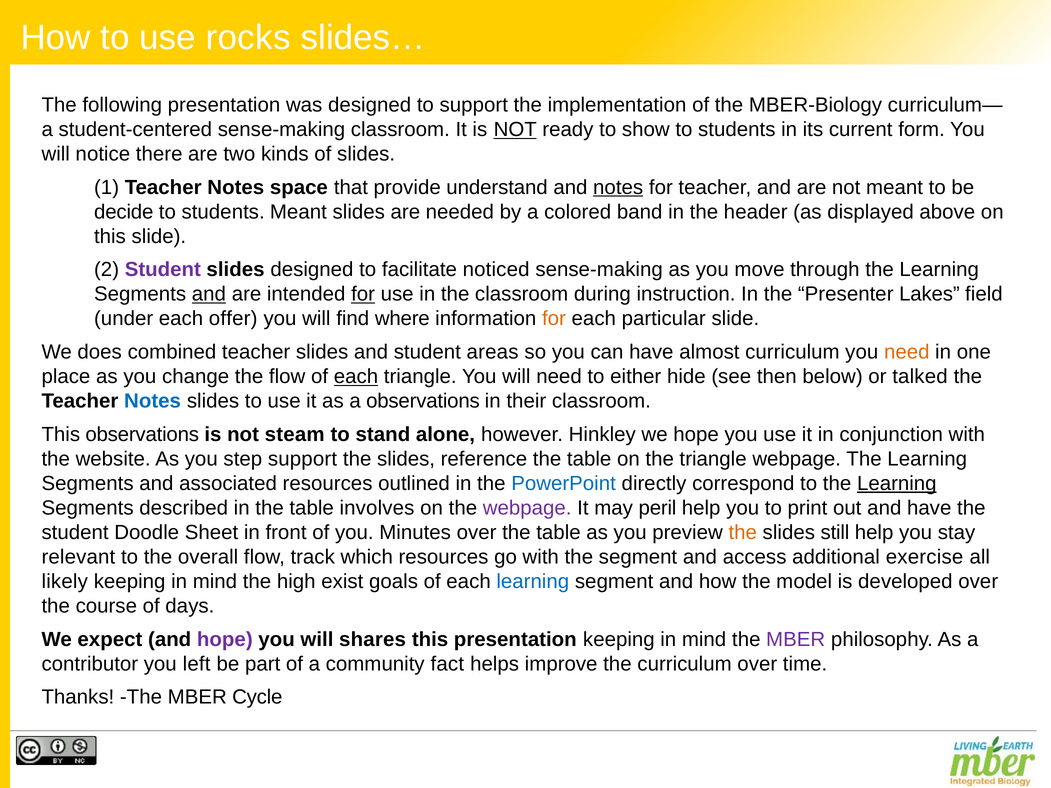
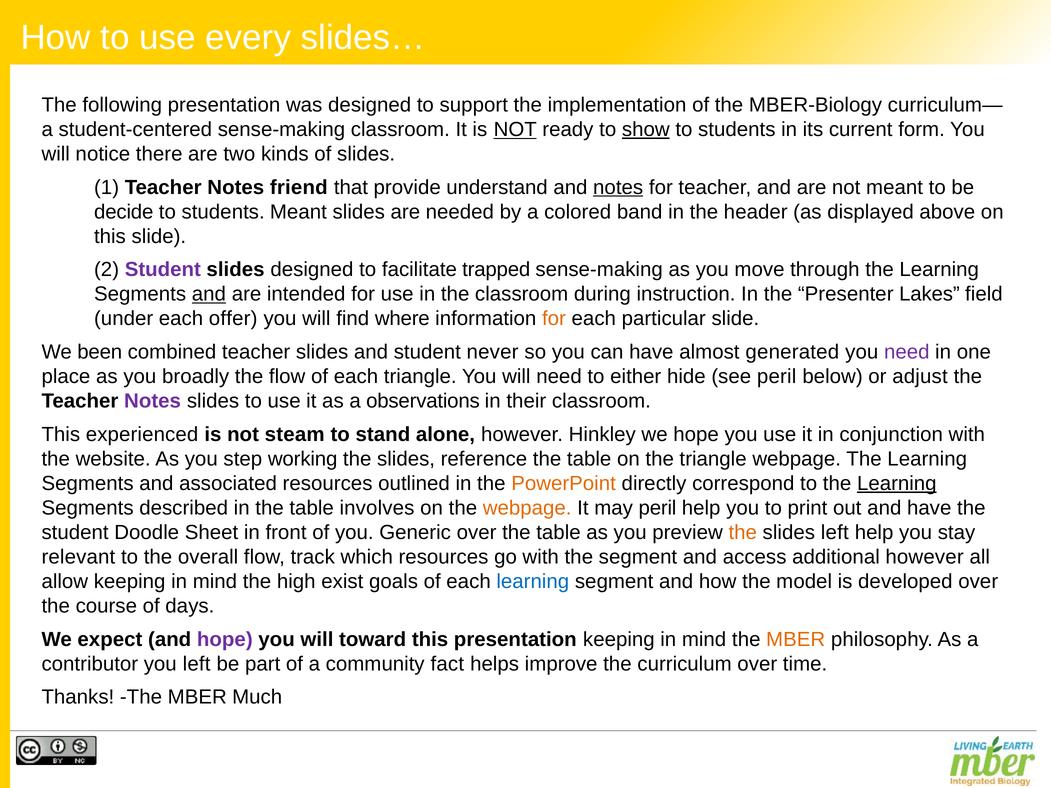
rocks: rocks -> every (248, 38)
show underline: none -> present (646, 130)
space: space -> friend (299, 187)
noticed: noticed -> trapped (496, 270)
for underline: present -> none (363, 294)
does: does -> been (100, 352)
areas: areas -> never (493, 352)
almost curriculum: curriculum -> generated (792, 352)
need colour: orange -> purple (907, 352)
change: change -> broadly (196, 377)
each underline: present -> none (356, 377)
see then: then -> peril (777, 377)
talked: talked -> adjust (920, 377)
Notes colour: blue -> purple (153, 401)
This observations: observations -> experienced (142, 435)
step support: support -> working (303, 459)
PowerPoint colour: blue -> orange (564, 484)
webpage colour: purple -> orange (527, 508)
Minutes: Minutes -> Generic (415, 533)
slides still: still -> left (835, 533)
additional exercise: exercise -> however (925, 557)
likely: likely -> allow (65, 582)
shares: shares -> toward (373, 640)
MBER colour: purple -> orange (796, 640)
Cycle: Cycle -> Much (257, 697)
